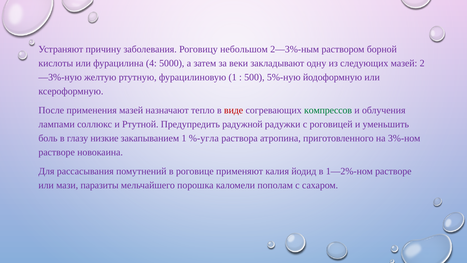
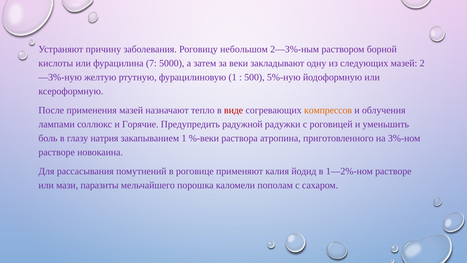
4: 4 -> 7 (151, 63)
компрессов colour: green -> orange (328, 110)
Ртутной: Ртутной -> Горячие (140, 124)
низкие: низкие -> натрия (104, 138)
%-угла: %-угла -> %-веки (204, 138)
